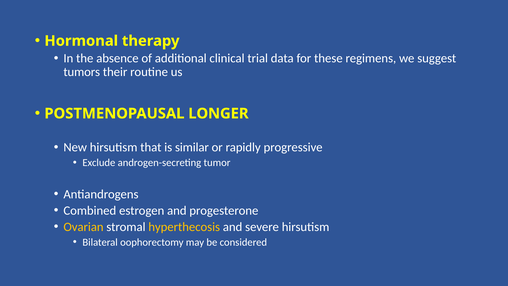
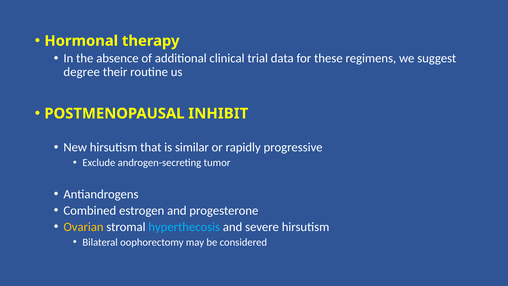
tumors: tumors -> degree (82, 72)
LONGER: LONGER -> INHIBIT (218, 113)
hyperthecosis colour: yellow -> light blue (184, 227)
